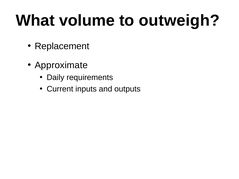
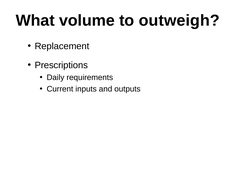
Approximate: Approximate -> Prescriptions (61, 65)
